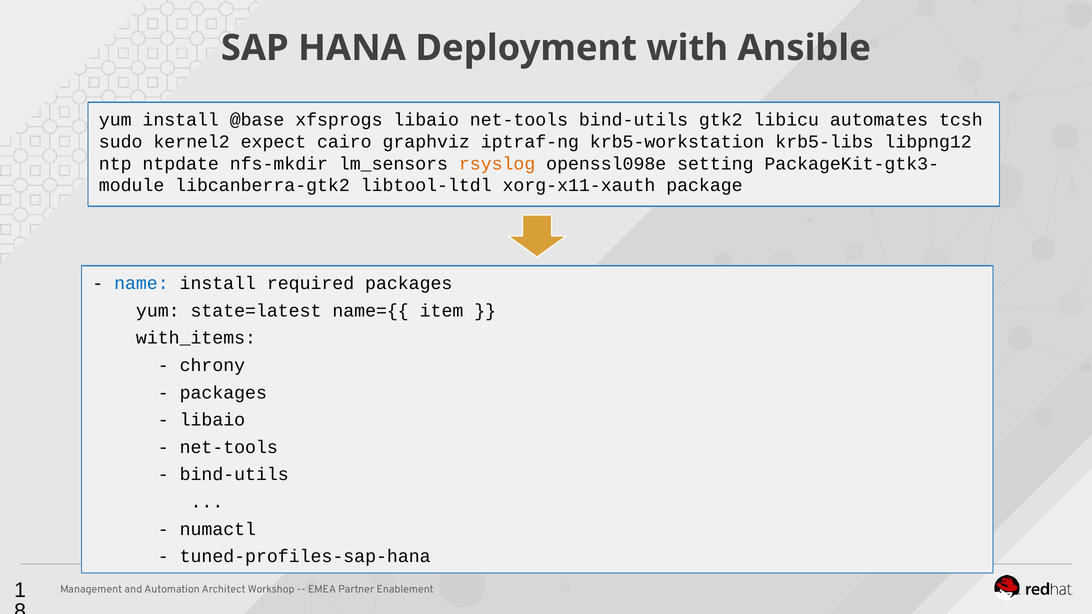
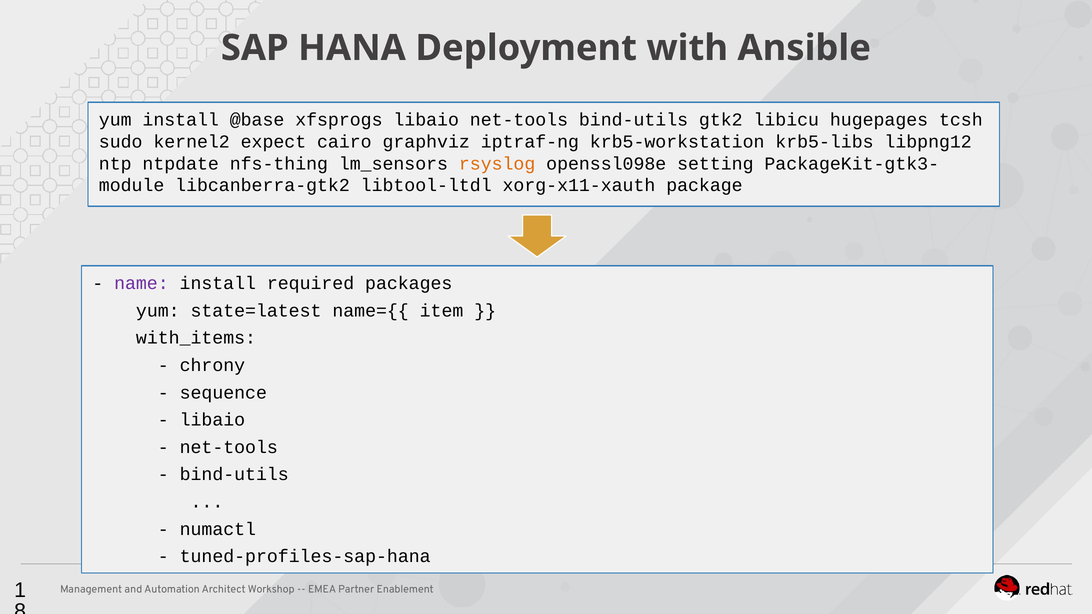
automates: automates -> hugepages (879, 120)
nfs-mkdir: nfs-mkdir -> nfs-thing (279, 164)
name colour: blue -> purple (141, 284)
packages: packages -> sequence (223, 393)
